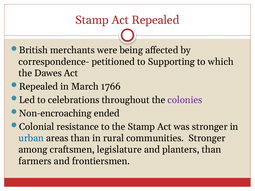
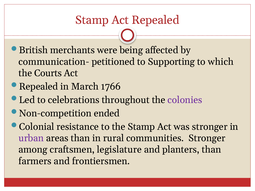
correspondence-: correspondence- -> communication- (54, 62)
Dawes: Dawes -> Courts (48, 73)
Non-encroaching: Non-encroaching -> Non-competition (55, 113)
urban colour: blue -> purple (31, 138)
